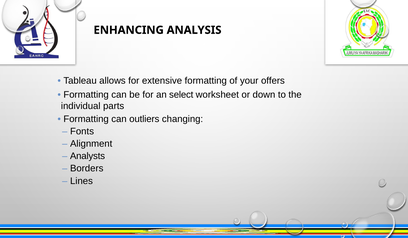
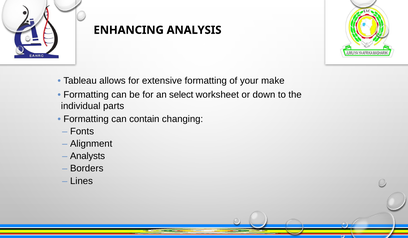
offers: offers -> make (273, 81)
outliers: outliers -> contain (144, 119)
